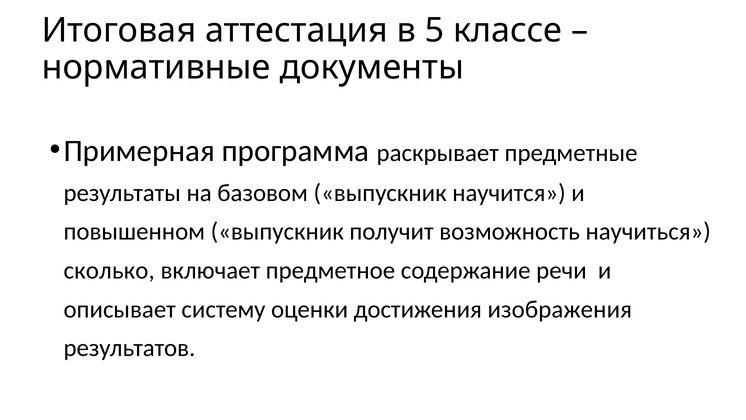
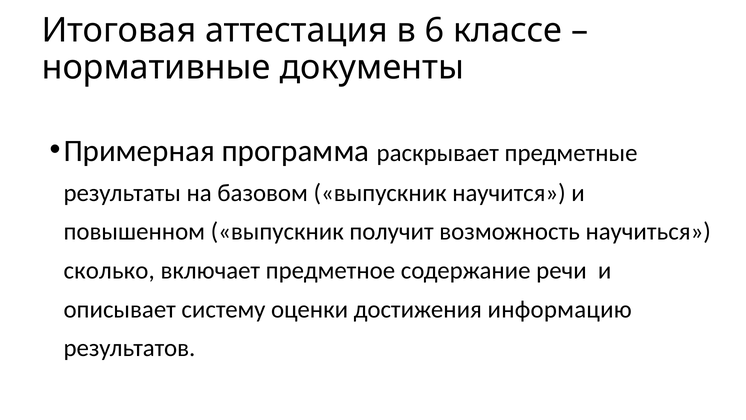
5: 5 -> 6 (435, 30)
изображения: изображения -> информацию (560, 309)
